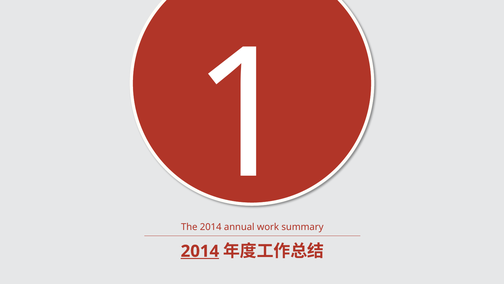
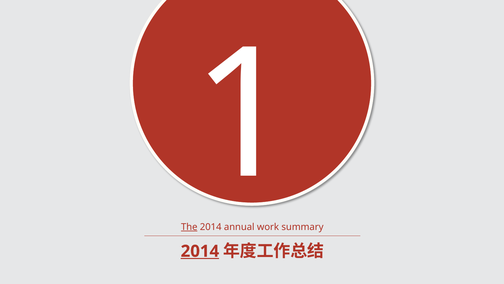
The underline: none -> present (189, 227)
